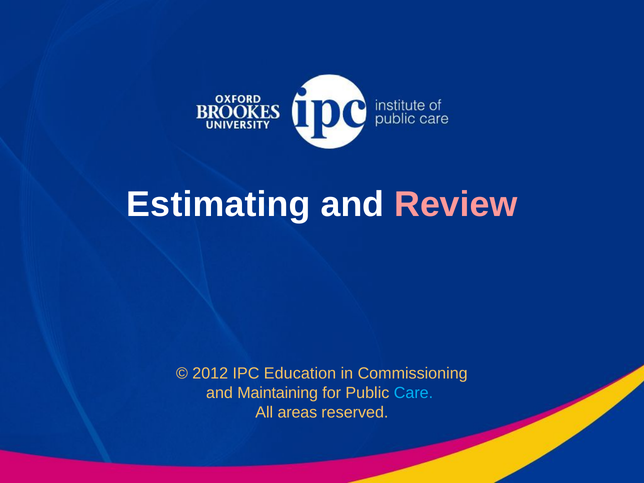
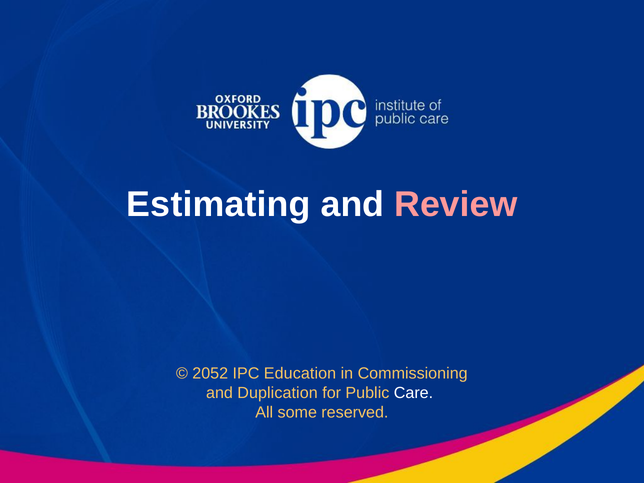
2012: 2012 -> 2052 (210, 374)
Maintaining: Maintaining -> Duplication (278, 393)
Care colour: light blue -> white (413, 393)
areas: areas -> some (297, 412)
